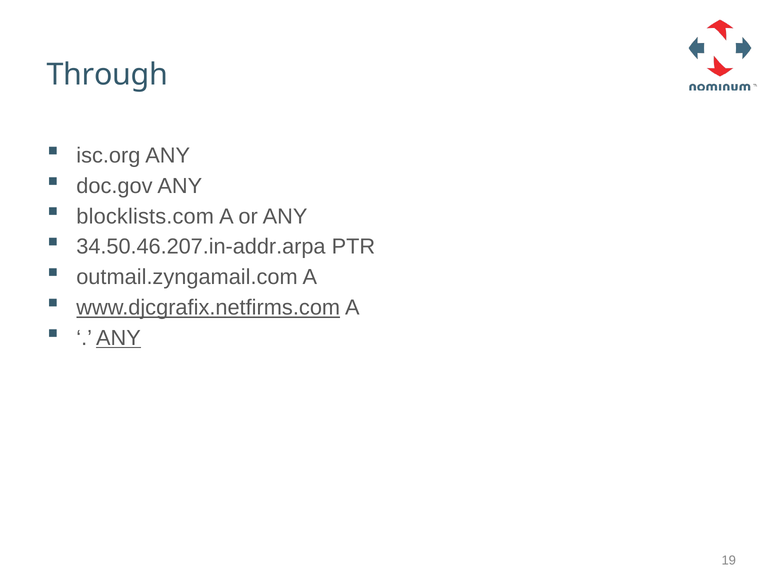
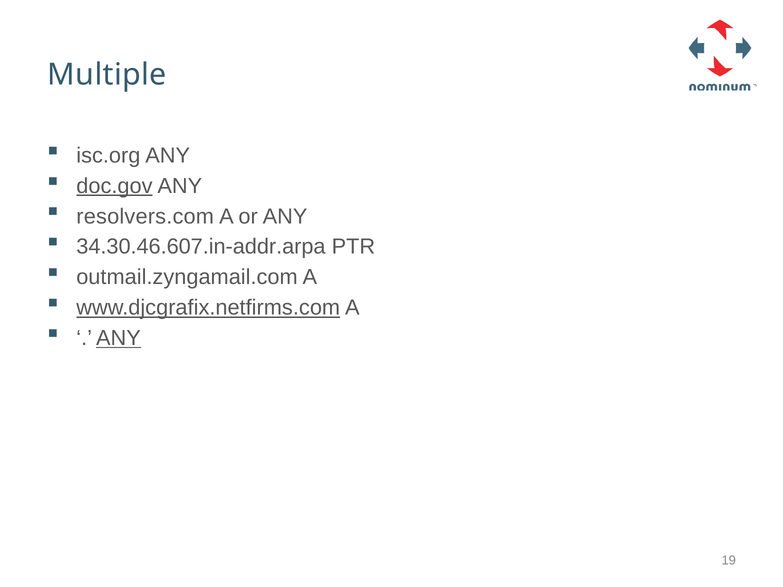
Through: Through -> Multiple (107, 75)
doc.gov underline: none -> present (114, 186)
blocklists.com: blocklists.com -> resolvers.com (145, 216)
34.50.46.207.in-addr.arpa: 34.50.46.207.in-addr.arpa -> 34.30.46.607.in-addr.arpa (201, 247)
